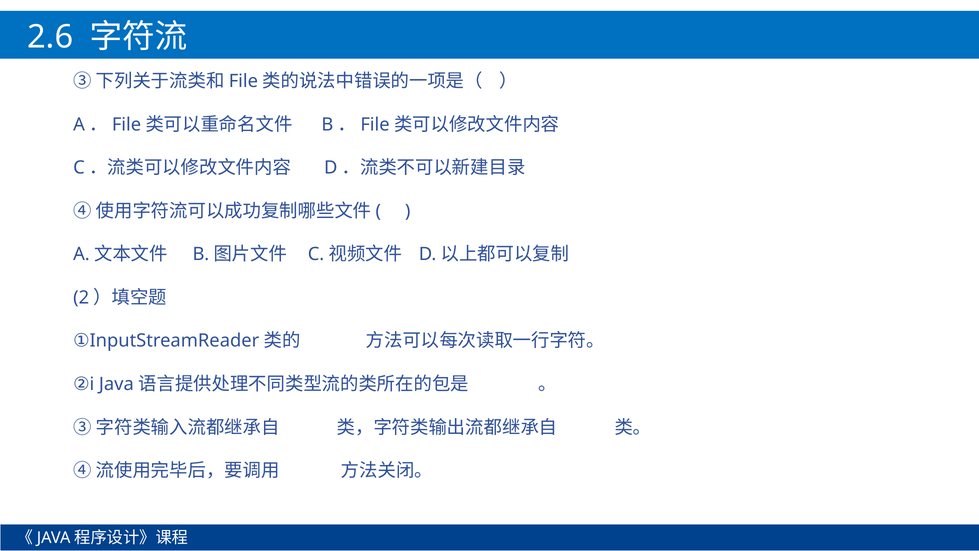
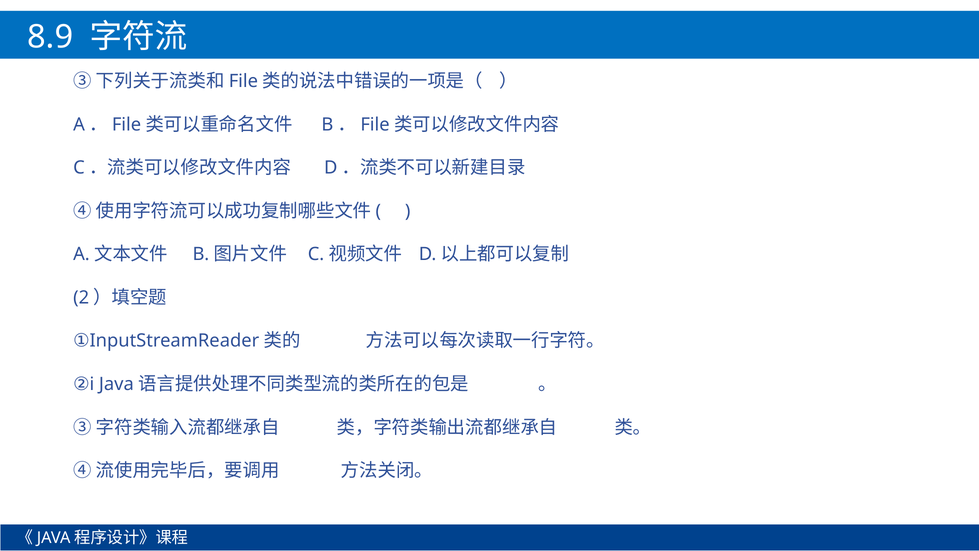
2.6: 2.6 -> 8.9 (50, 37)
